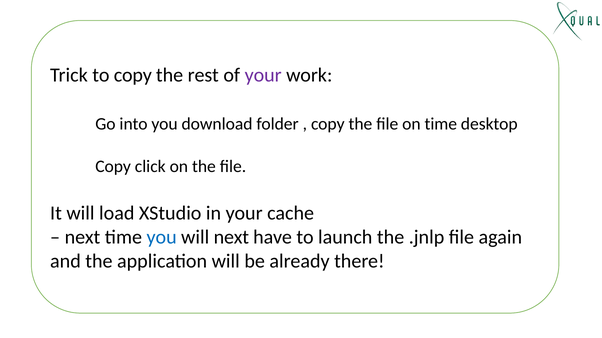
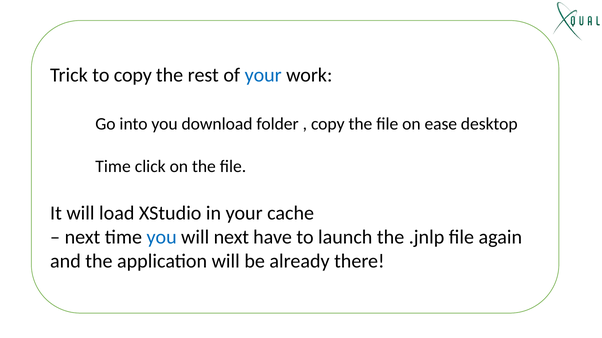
your colour: purple -> blue (263, 75)
on time: time -> ease (441, 124)
Copy: Copy -> Time (113, 167)
